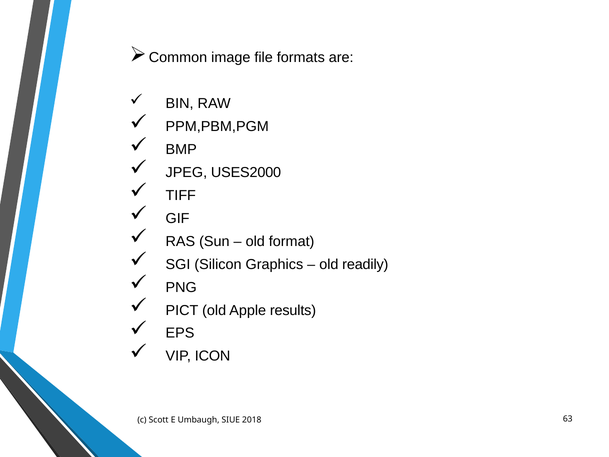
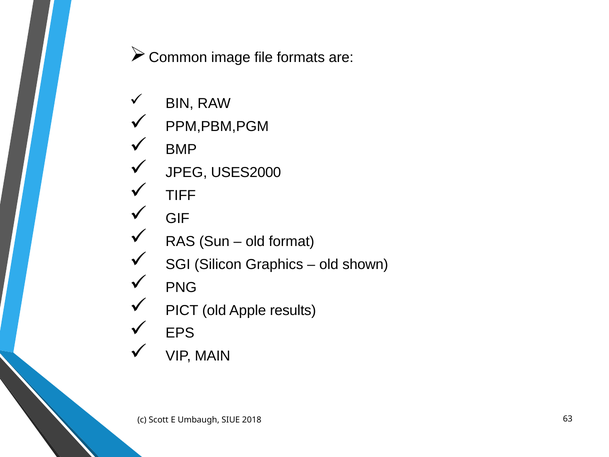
readily: readily -> shown (365, 264)
ICON: ICON -> MAIN (213, 356)
